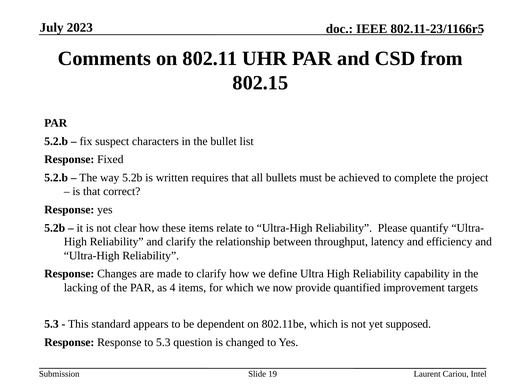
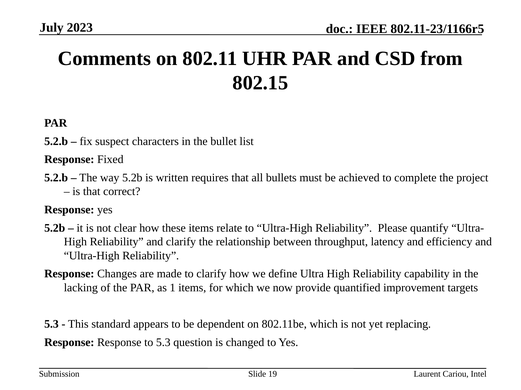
4: 4 -> 1 (173, 288)
supposed: supposed -> replacing (408, 325)
